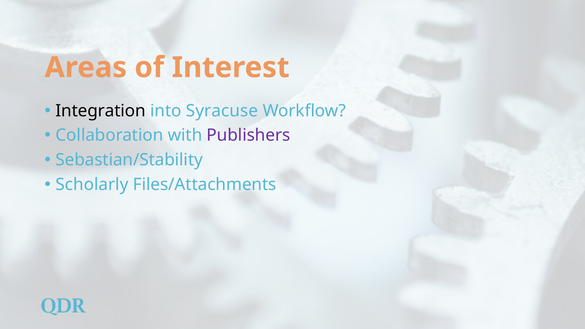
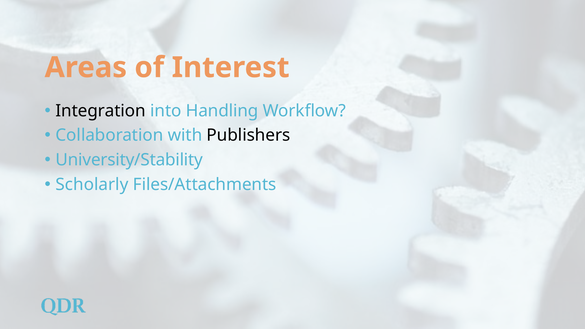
Syracuse: Syracuse -> Handling (222, 111)
Publishers colour: purple -> black (248, 135)
Sebastian/Stability: Sebastian/Stability -> University/Stability (129, 160)
